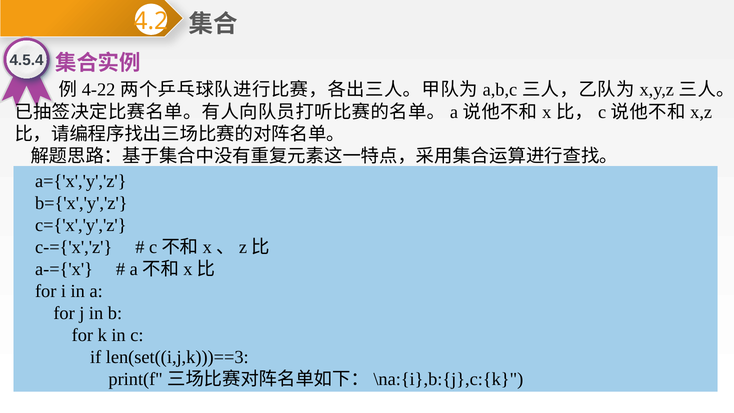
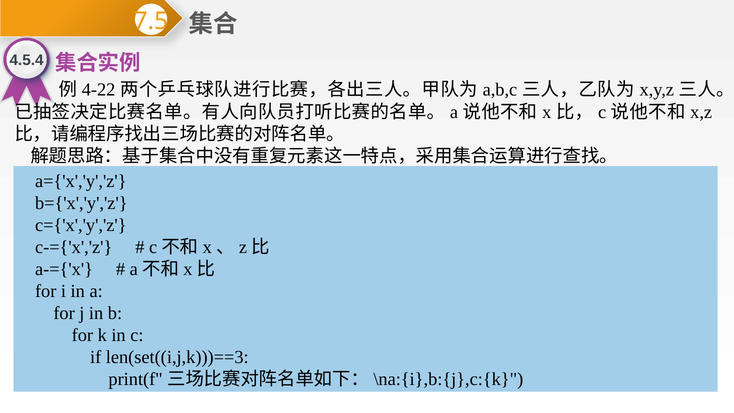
4.2: 4.2 -> 7.5 (151, 21)
